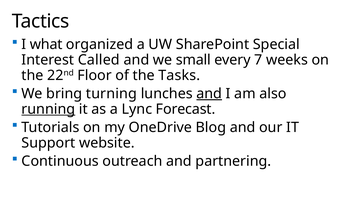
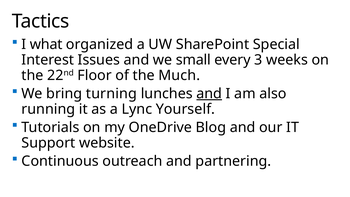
Called: Called -> Issues (99, 60)
7: 7 -> 3 (258, 60)
Tasks: Tasks -> Much (179, 75)
running underline: present -> none (48, 109)
Forecast: Forecast -> Yourself (185, 109)
